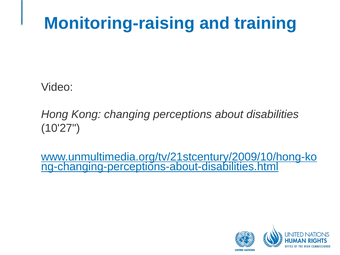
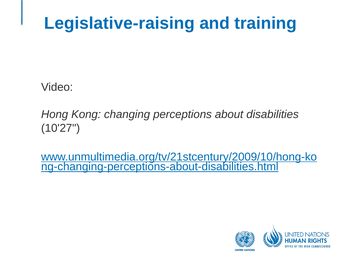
Monitoring-raising: Monitoring-raising -> Legislative-raising (119, 23)
